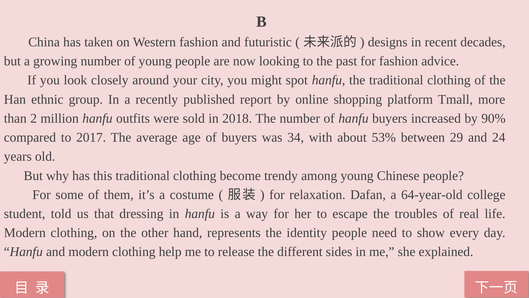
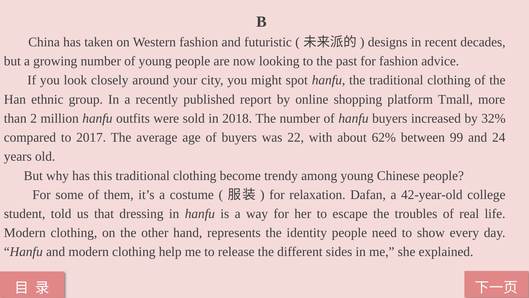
90%: 90% -> 32% (494, 118)
34: 34 -> 22 (296, 137)
53%: 53% -> 62% (384, 137)
29: 29 -> 99 (457, 137)
64-year-old: 64-year-old -> 42-year-old (432, 194)
